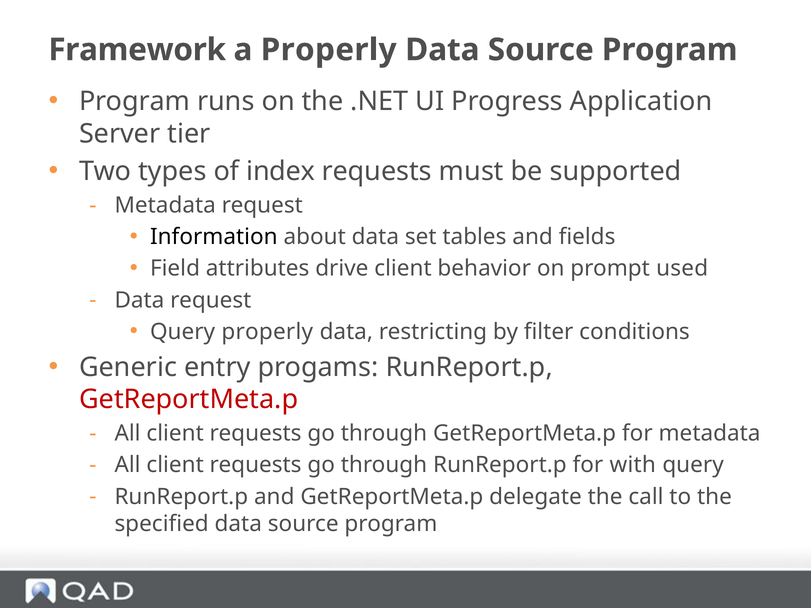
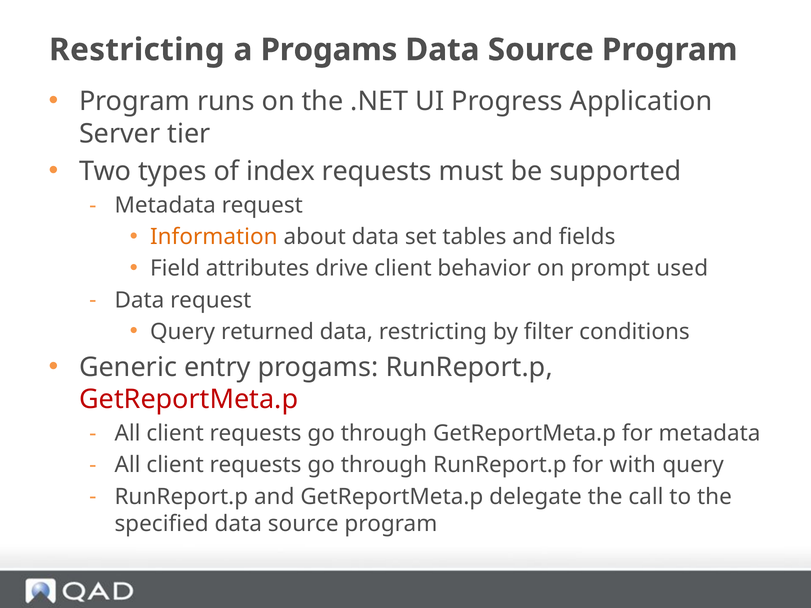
Framework: Framework -> Restricting (137, 50)
a Properly: Properly -> Progams (329, 50)
Information colour: black -> orange (214, 237)
Query properly: properly -> returned (267, 332)
